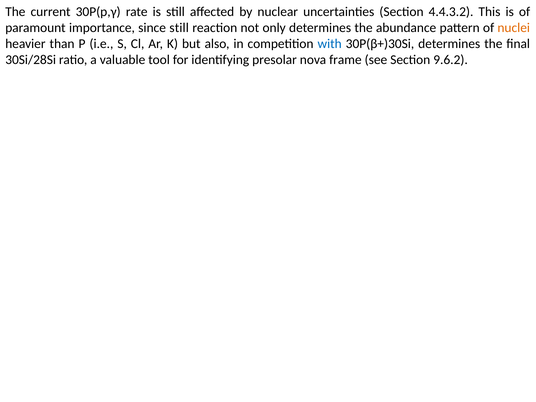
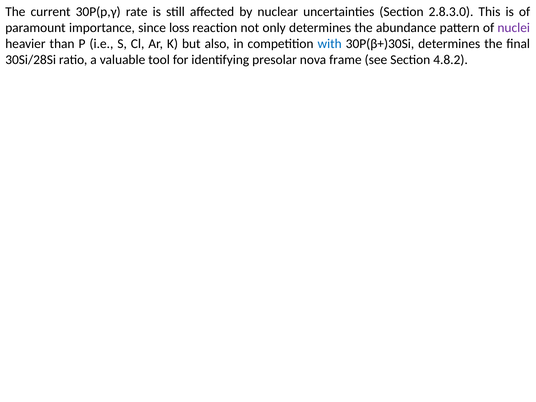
4.4.3.2: 4.4.3.2 -> 2.8.3.0 (451, 12)
since still: still -> loss (179, 28)
nuclei colour: orange -> purple (514, 28)
9.6.2: 9.6.2 -> 4.8.2 (451, 60)
